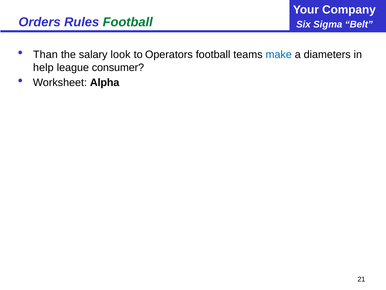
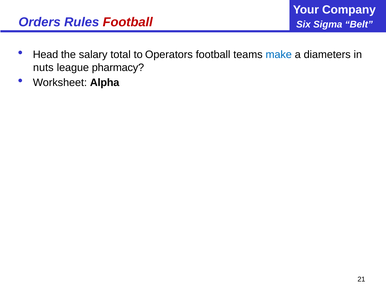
Football colour: green -> red (128, 22)
Than: Than -> Head (46, 55)
look: look -> total (121, 55)
help: help -> nuts (43, 67)
consumer: consumer -> pharmacy (118, 67)
